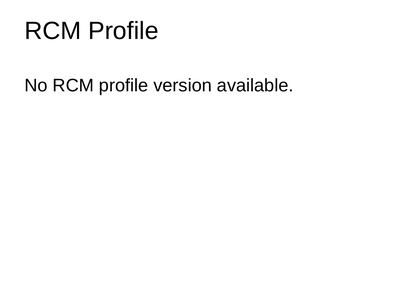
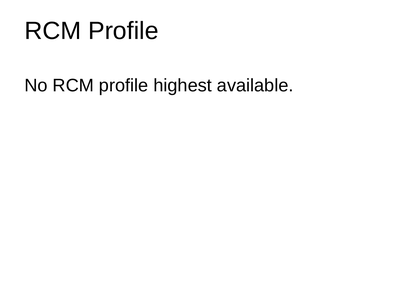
version: version -> highest (183, 86)
